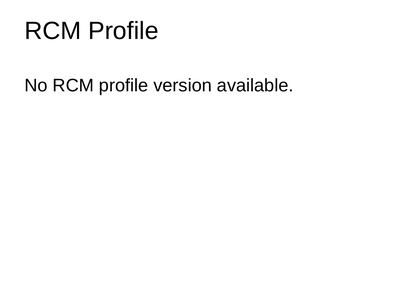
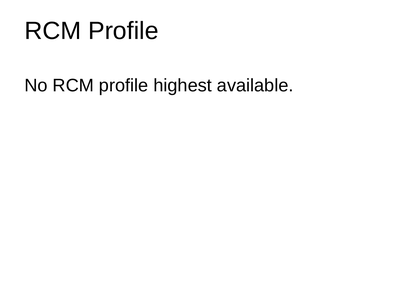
version: version -> highest (183, 86)
